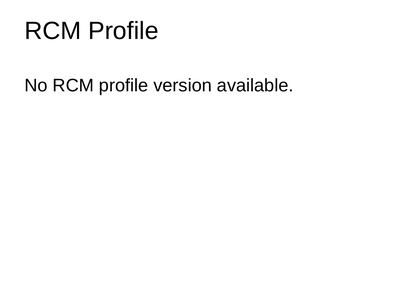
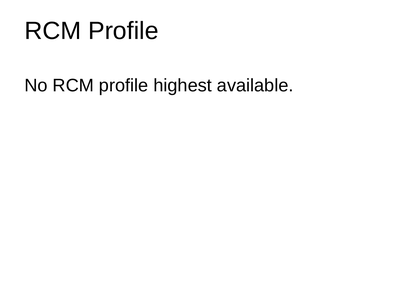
version: version -> highest (183, 86)
